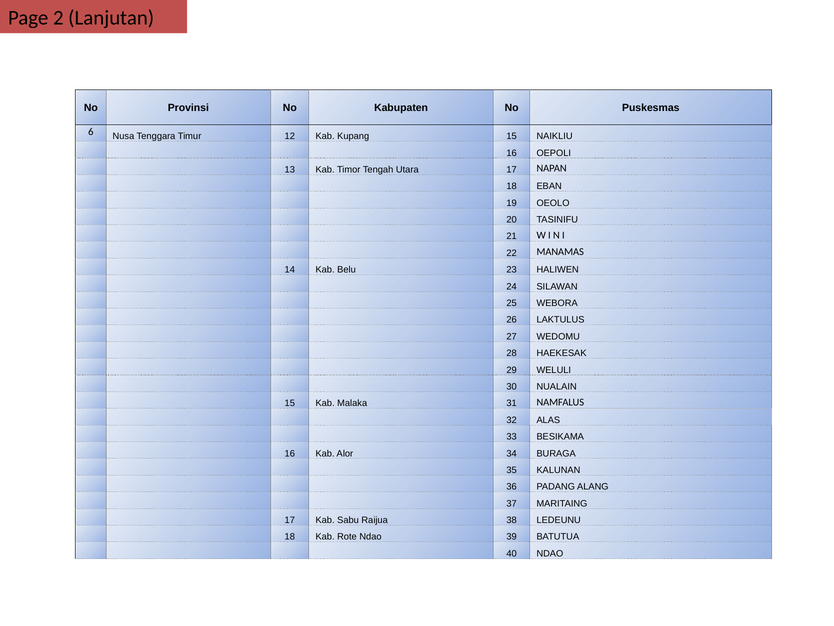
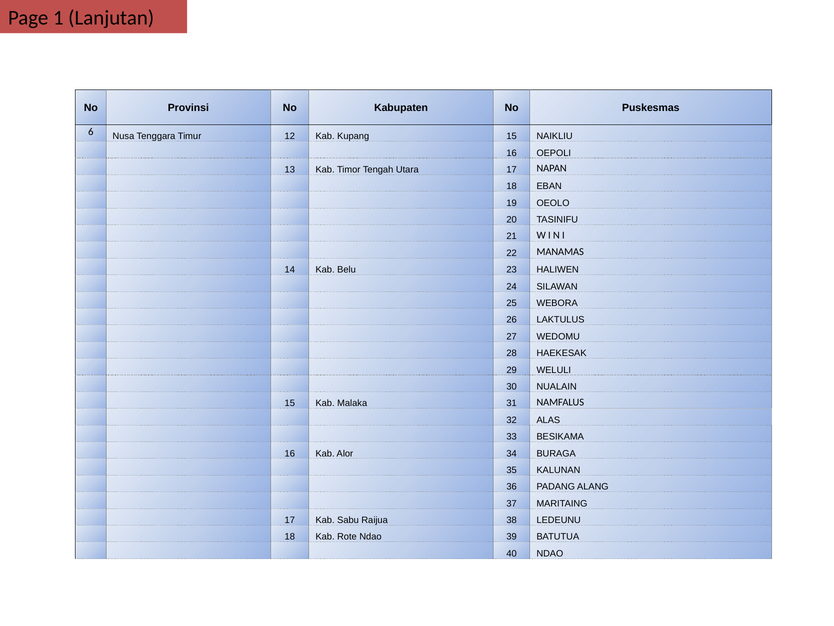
2: 2 -> 1 (58, 18)
